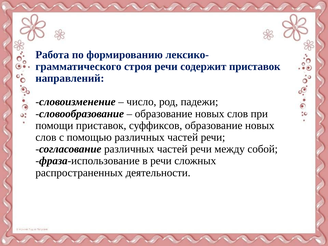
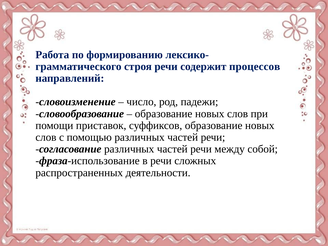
содержит приставок: приставок -> процессов (255, 66)
